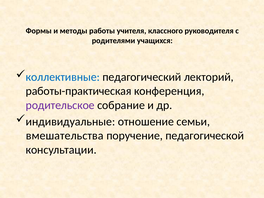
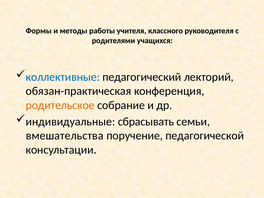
работы-практическая: работы-практическая -> обязан-практическая (79, 91)
родительское colour: purple -> orange (60, 105)
отношение: отношение -> сбрасывать (146, 122)
